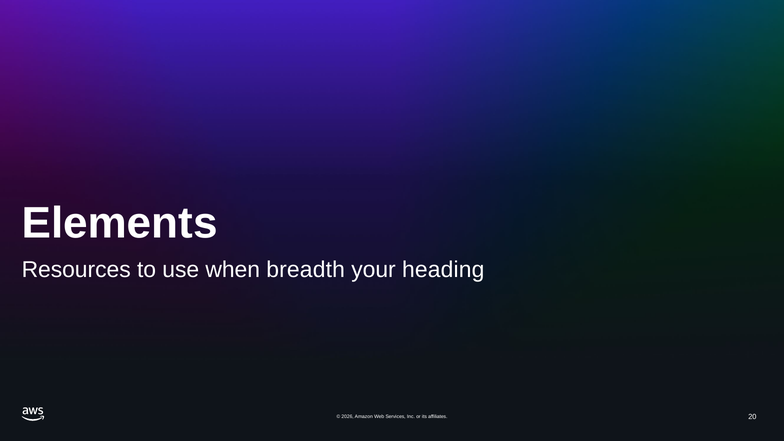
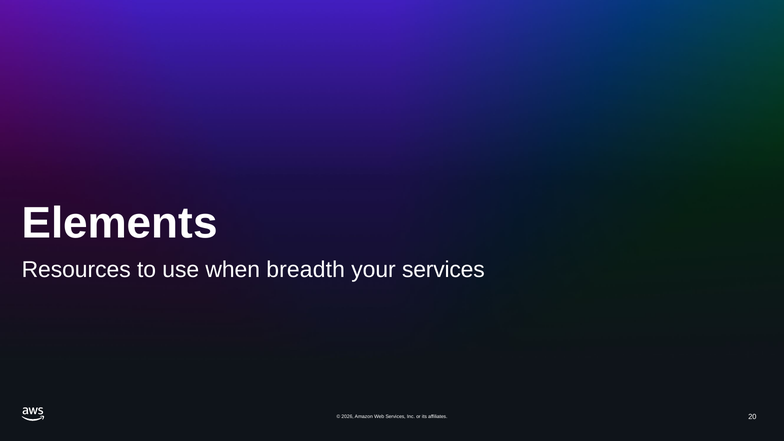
your heading: heading -> services (443, 270)
